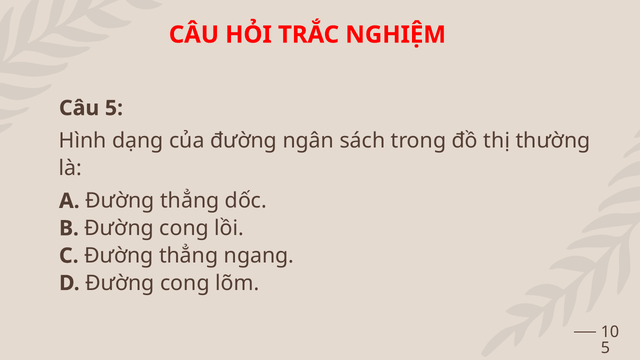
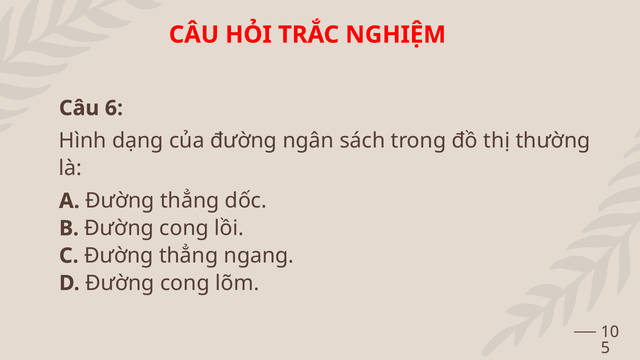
Câu 5: 5 -> 6 (114, 108)
